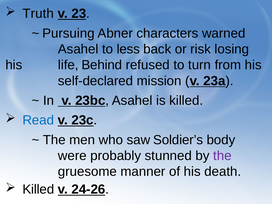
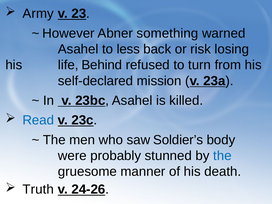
Truth: Truth -> Army (38, 14)
Pursuing: Pursuing -> However (68, 33)
characters: characters -> something (167, 33)
the colour: purple -> blue (222, 156)
Killed: Killed -> Truth (38, 189)
